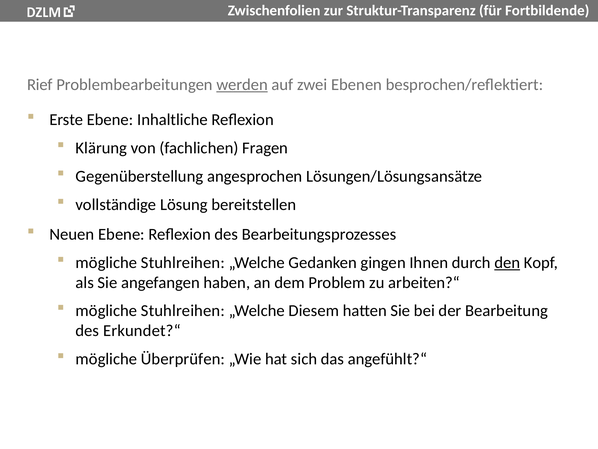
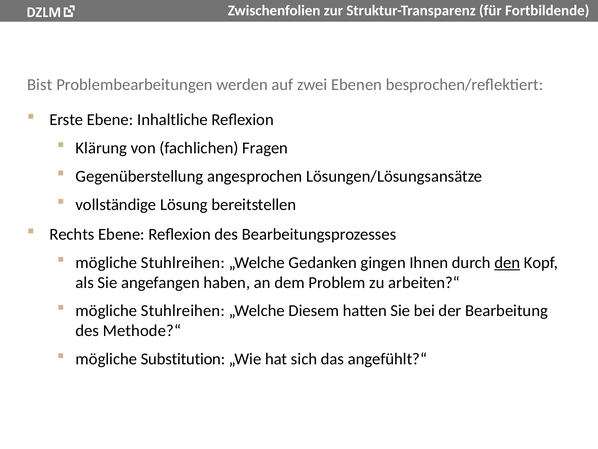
Rief: Rief -> Bist (40, 85)
werden underline: present -> none (242, 85)
Neuen: Neuen -> Rechts (72, 234)
Erkundet?“: Erkundet?“ -> Methode?“ (142, 330)
Überprüfen: Überprüfen -> Substitution (183, 359)
